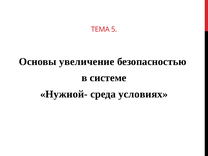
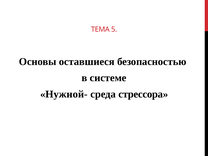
увеличение: увеличение -> оставшиеся (87, 62)
условиях: условиях -> стрессора (143, 94)
